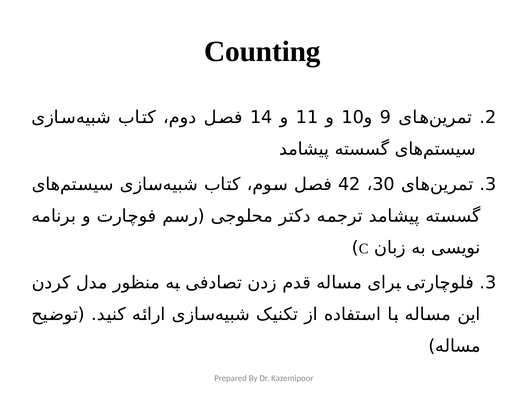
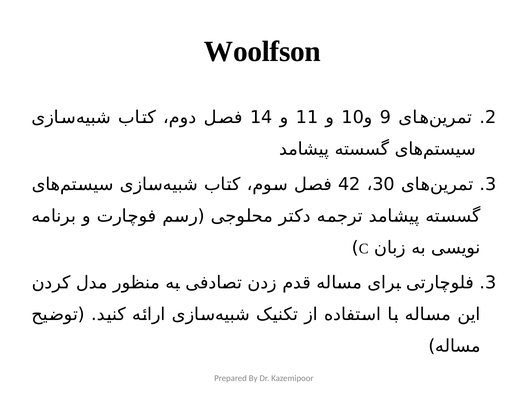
Counting: Counting -> Woolfson (262, 52)
